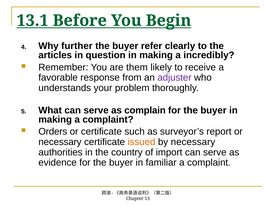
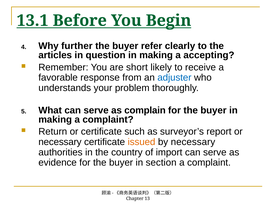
incredibly: incredibly -> accepting (209, 55)
them: them -> short (137, 67)
adjuster colour: purple -> blue (174, 78)
Orders: Orders -> Return (53, 132)
familiar: familiar -> section (161, 163)
